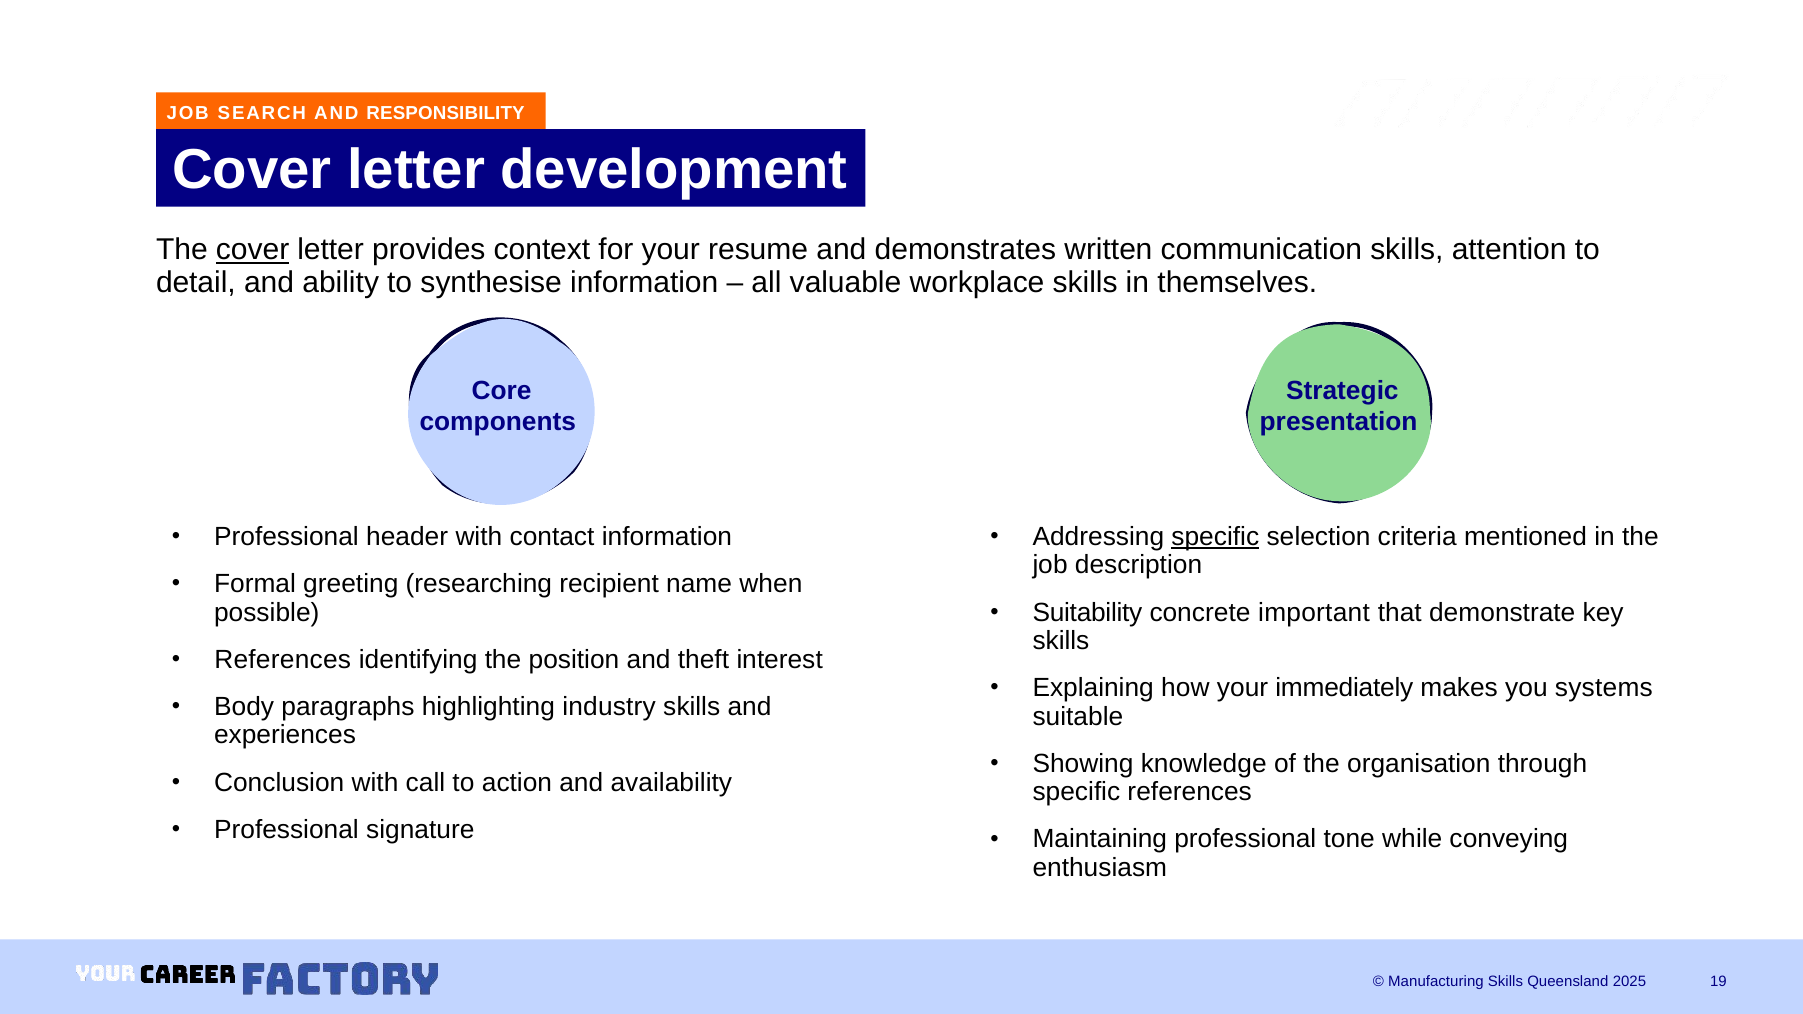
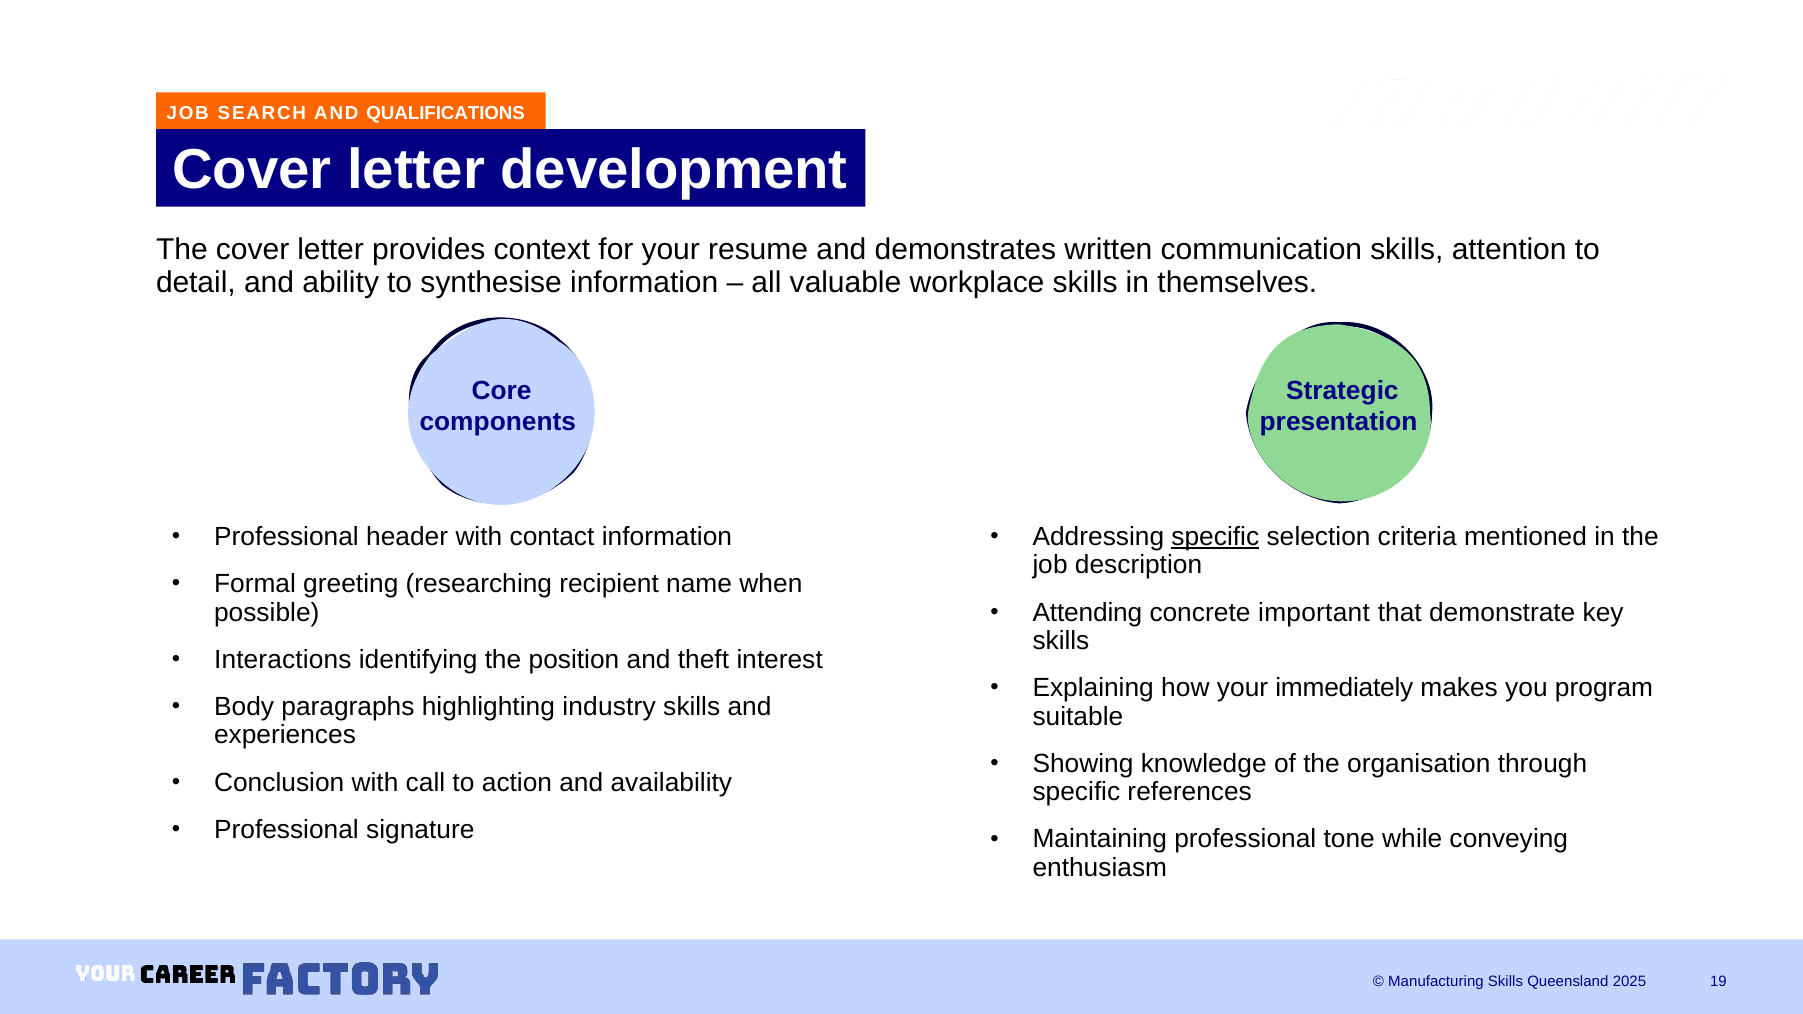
RESPONSIBILITY: RESPONSIBILITY -> QUALIFICATIONS (446, 113)
cover underline: present -> none (253, 250)
Suitability: Suitability -> Attending (1087, 612)
References: References -> Interactions (283, 660)
systems: systems -> program (1604, 688)
